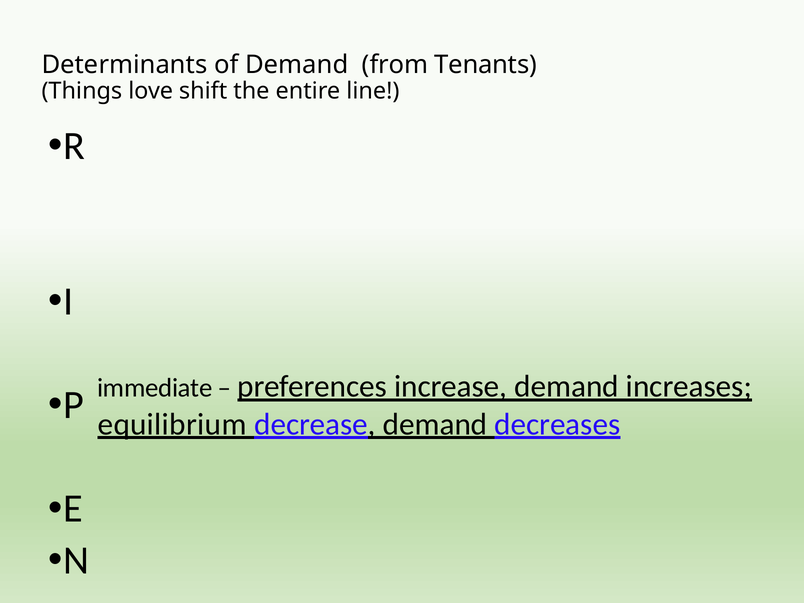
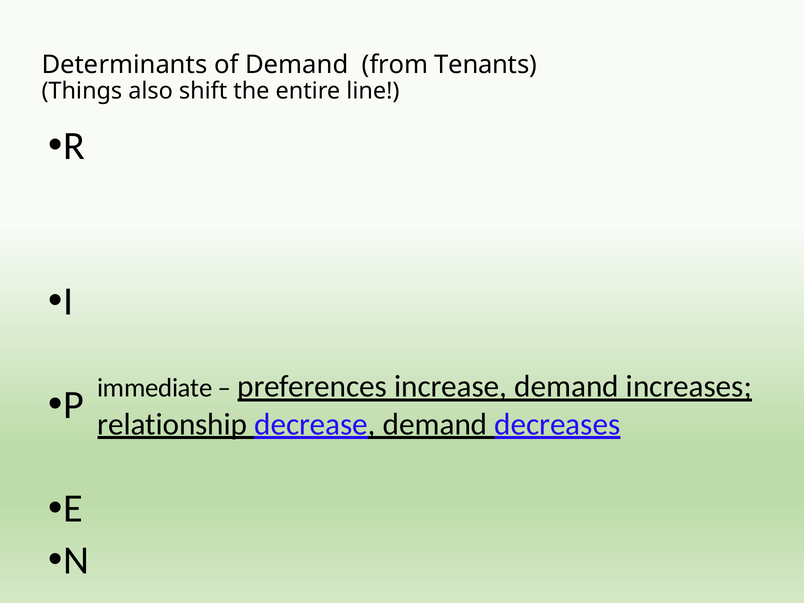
love: love -> also (151, 91)
equilibrium: equilibrium -> relationship (172, 424)
